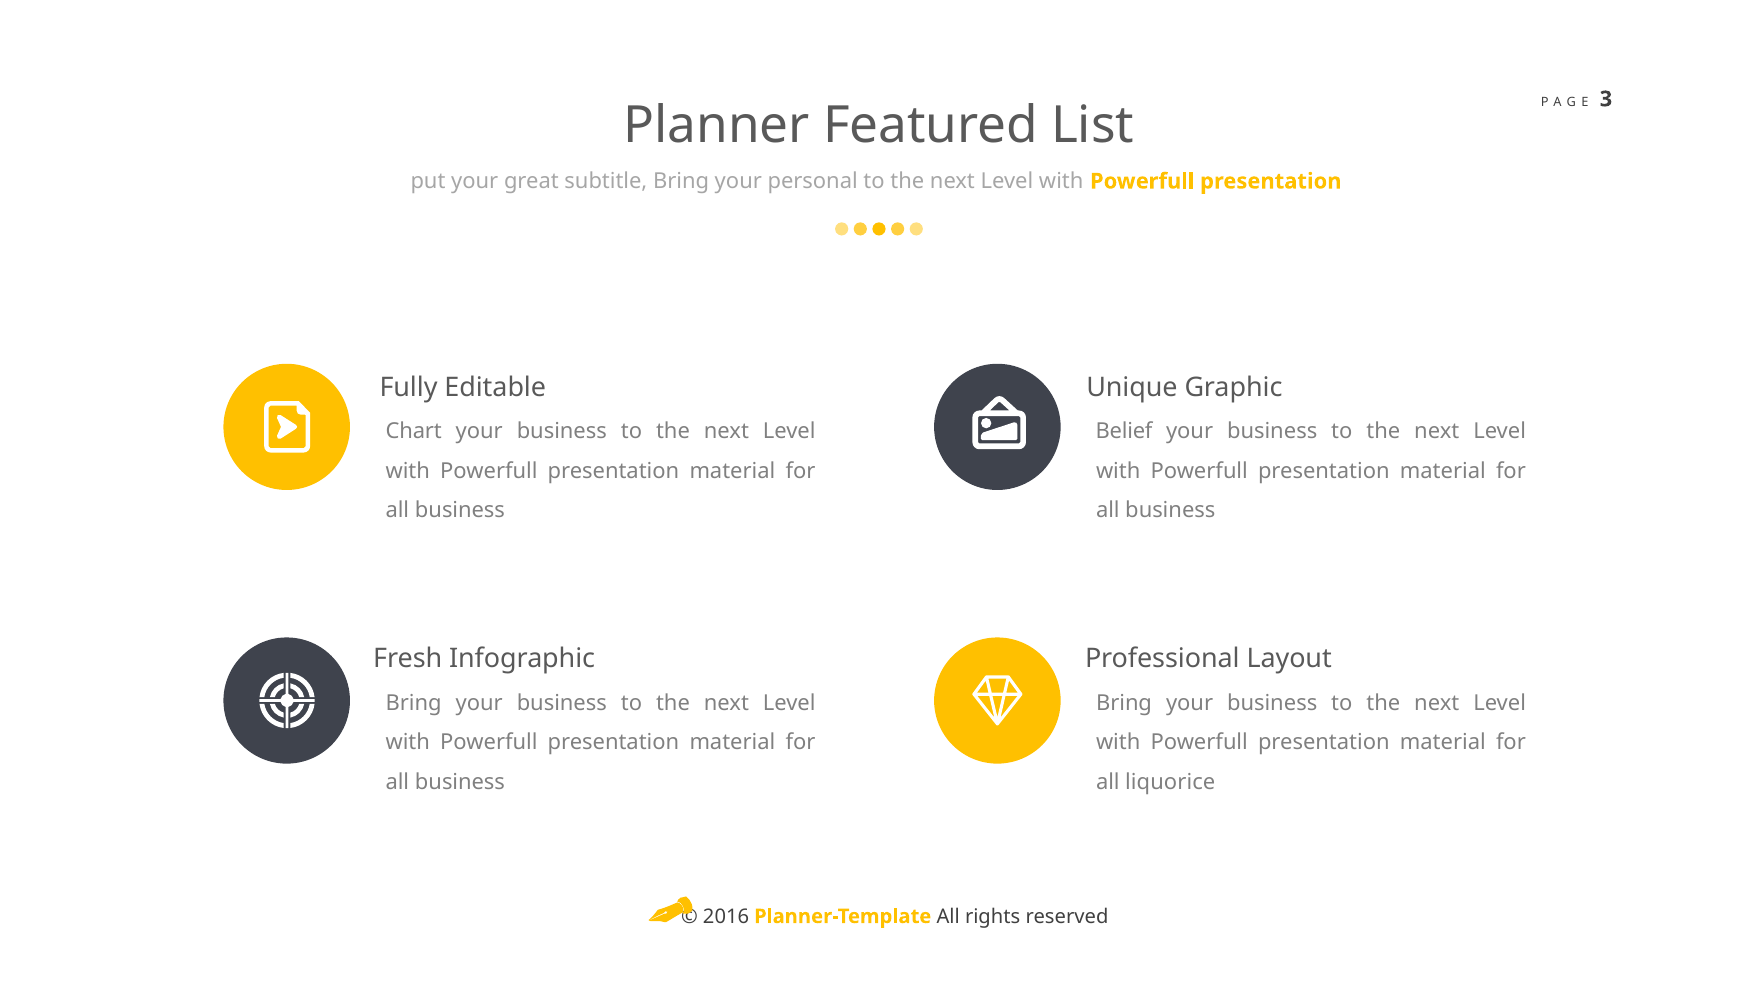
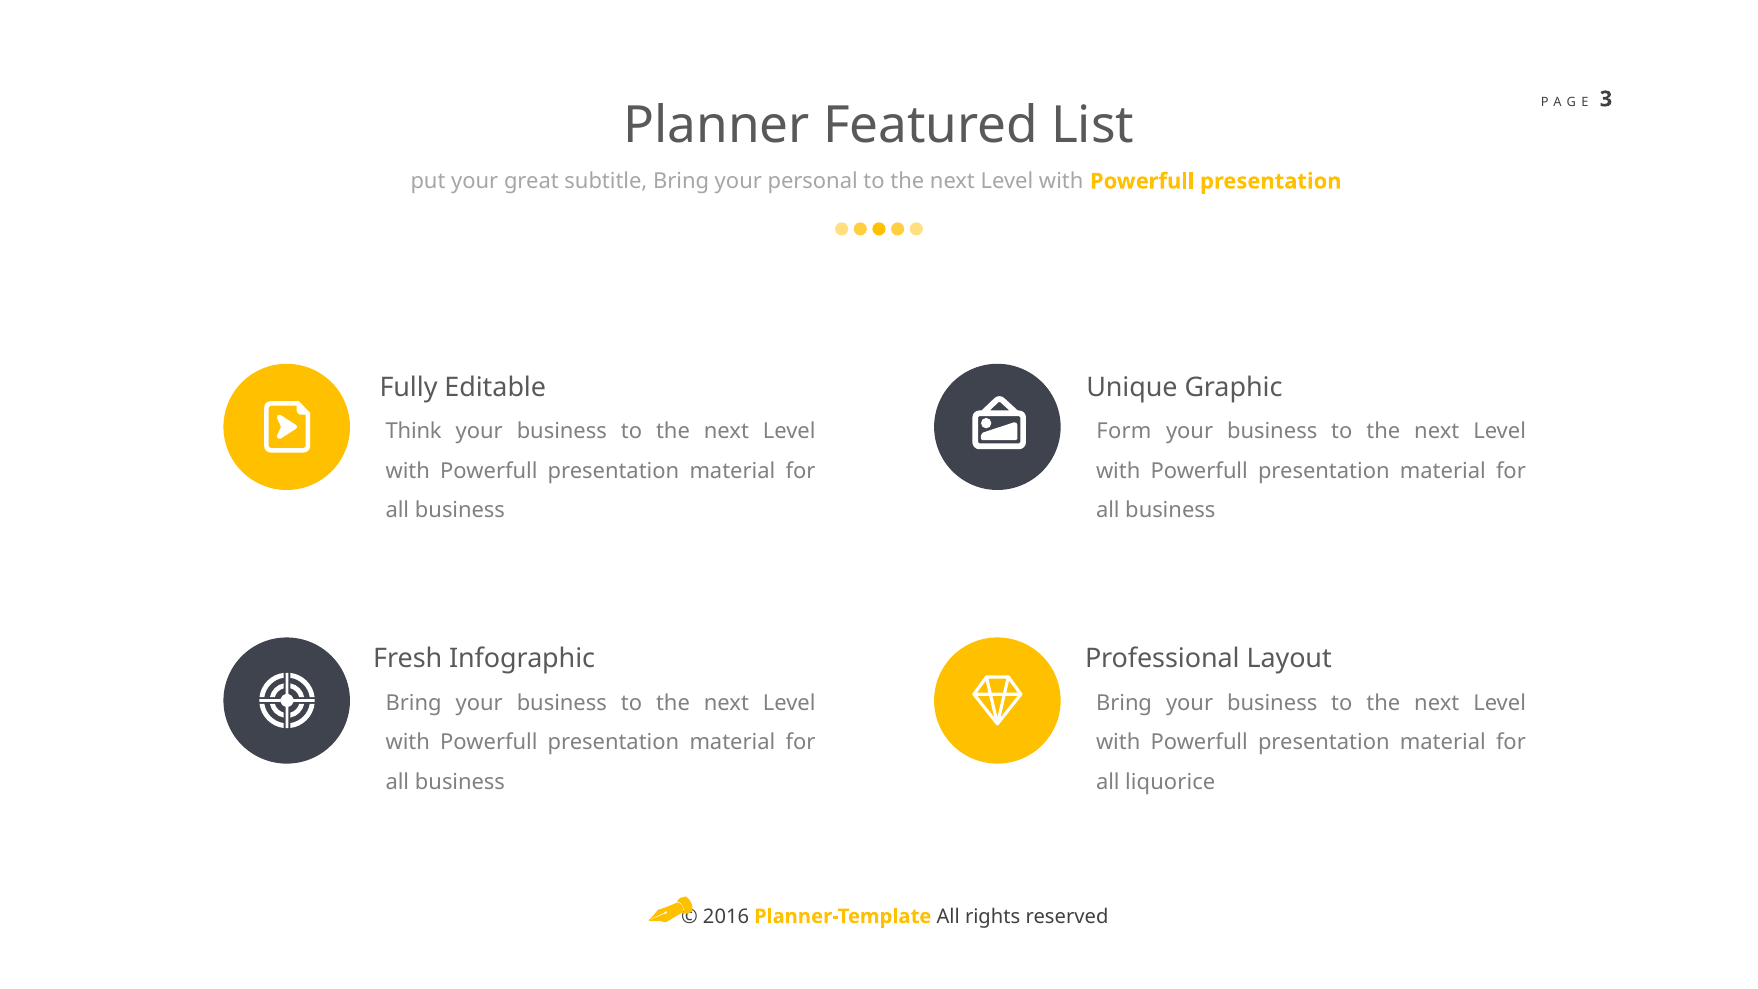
Chart: Chart -> Think (414, 431)
Belief: Belief -> Form (1124, 431)
